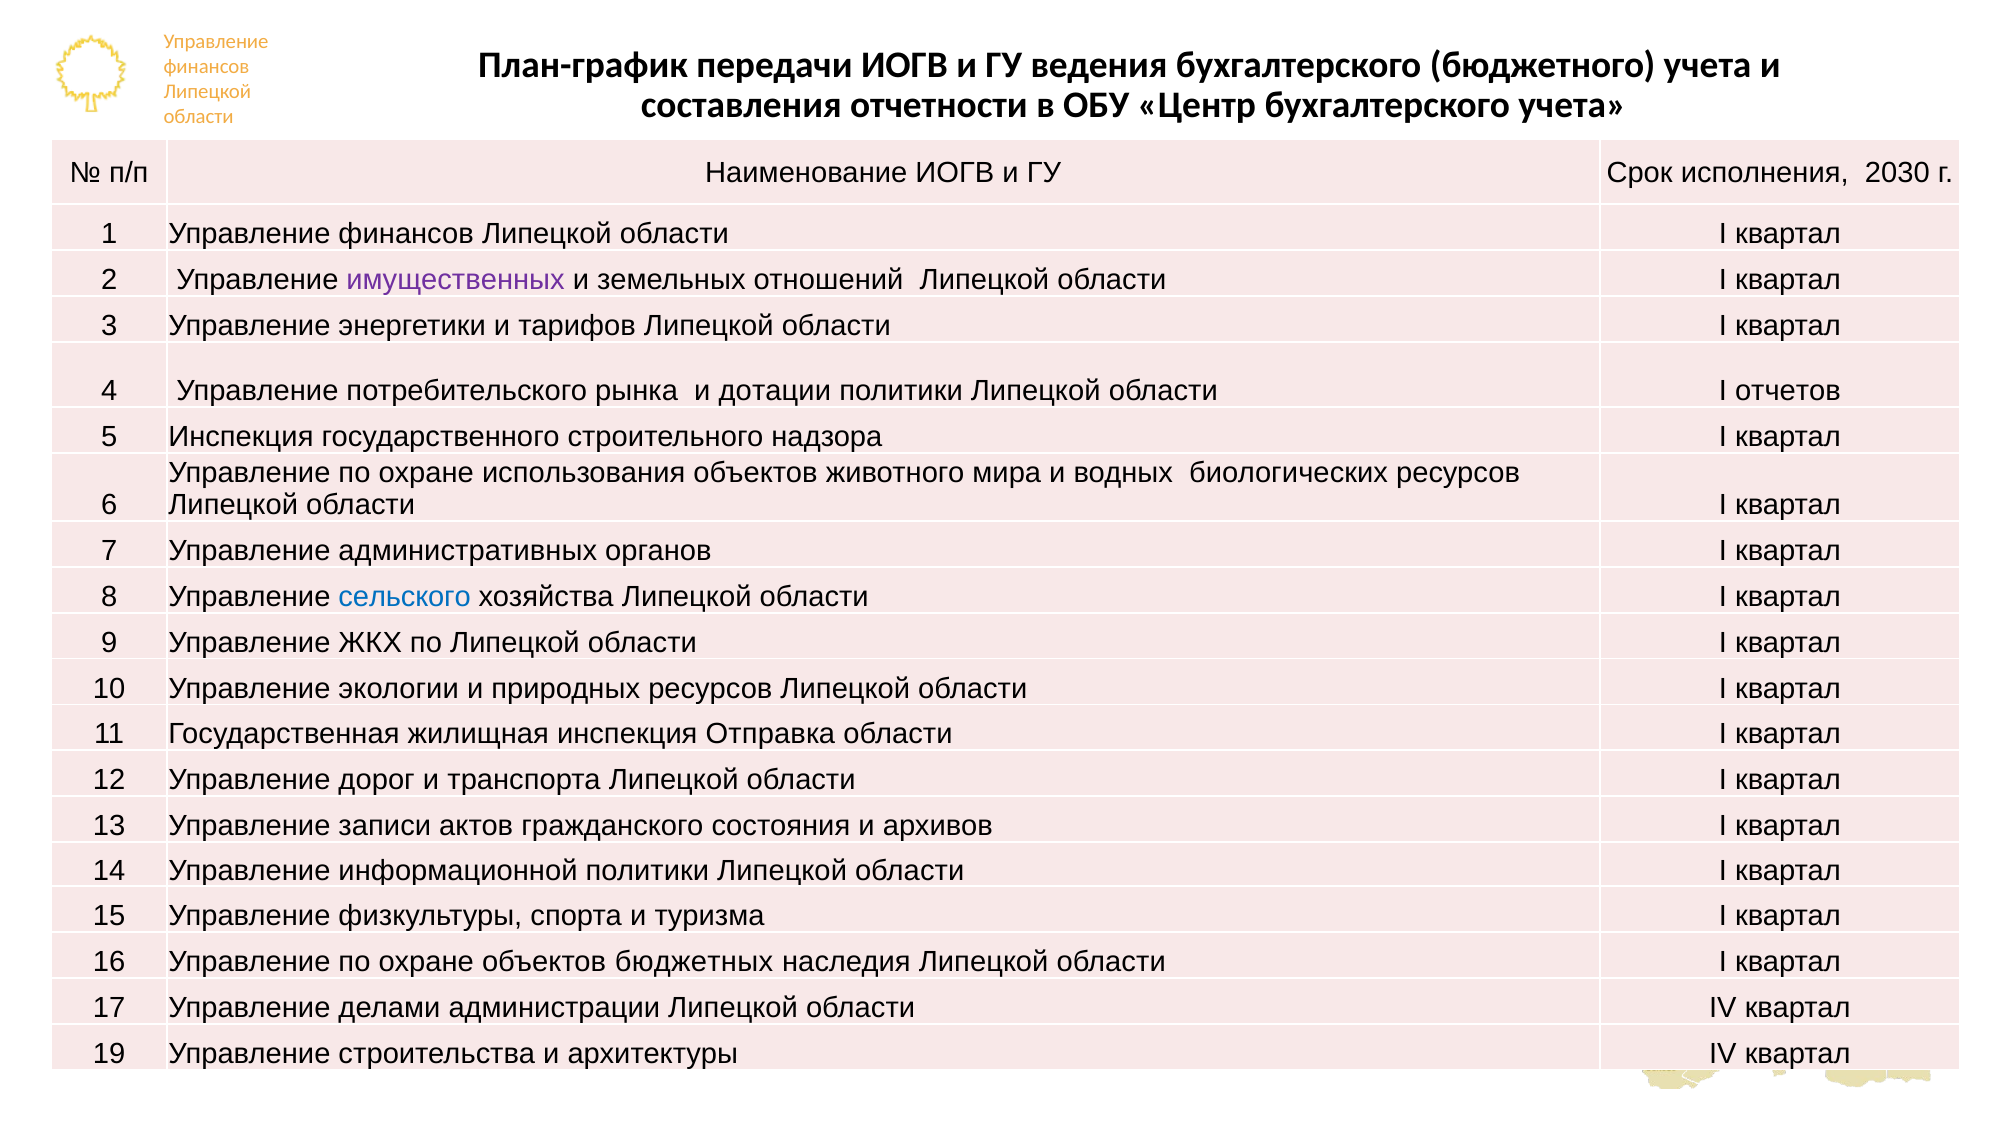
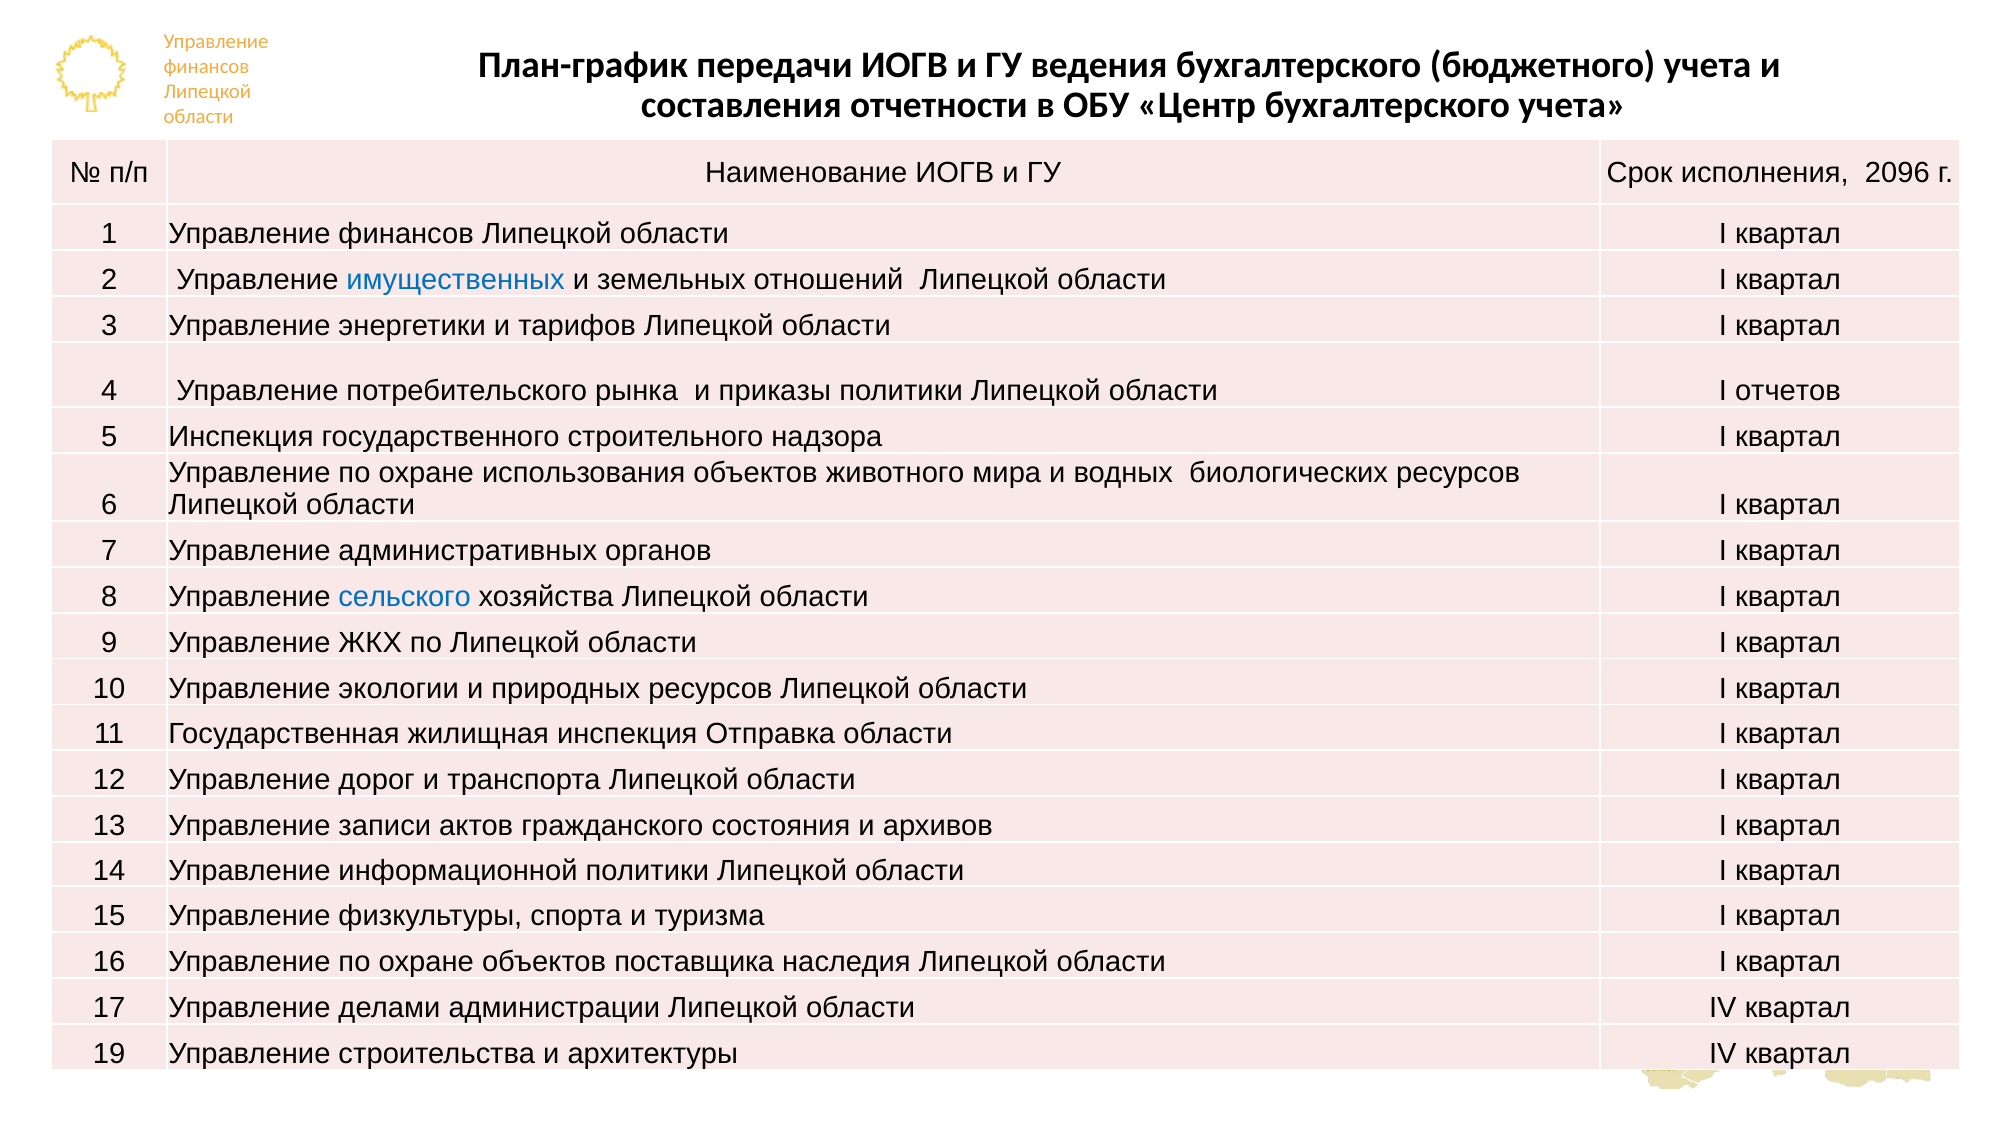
2030: 2030 -> 2096 (1897, 173)
имущественных colour: purple -> blue (456, 280)
дотации: дотации -> приказы (775, 391)
бюджетных: бюджетных -> поставщика (694, 962)
